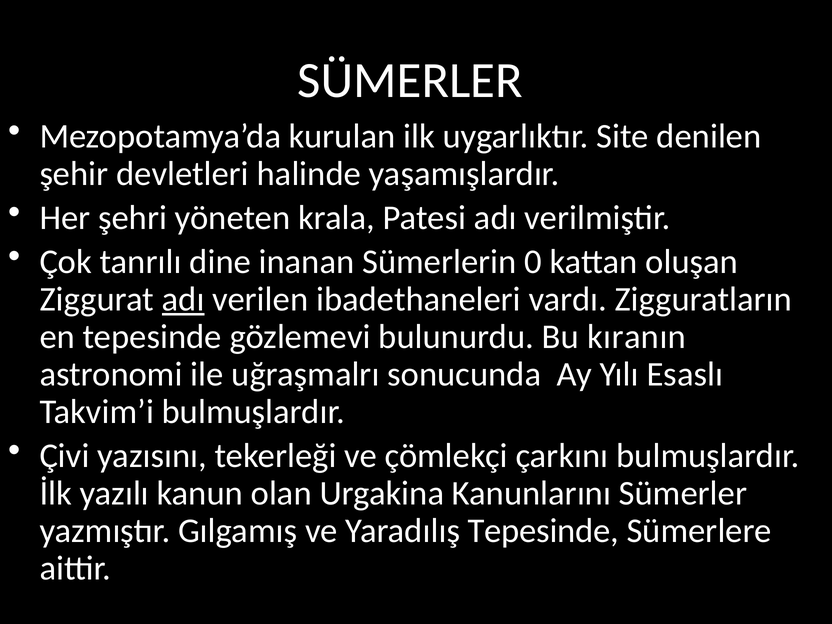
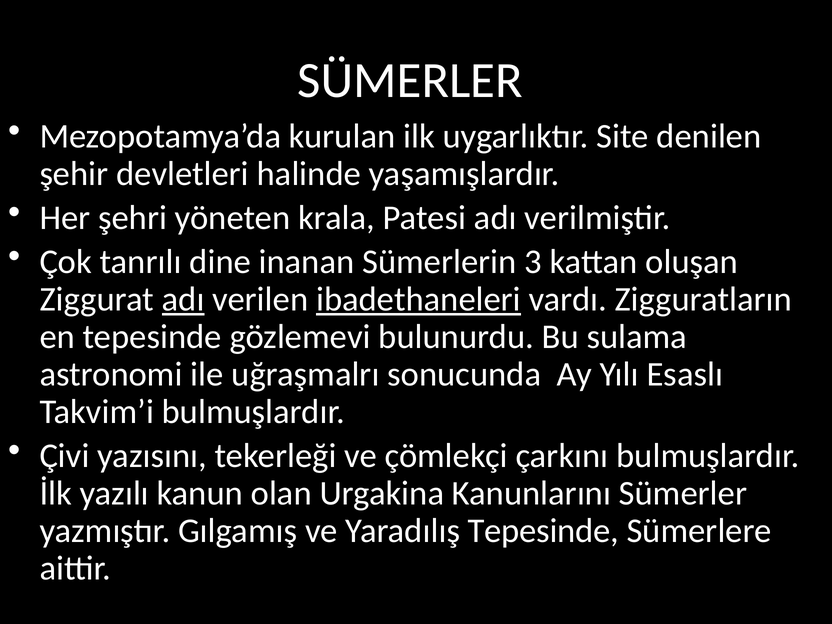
0: 0 -> 3 (533, 262)
ibadethaneleri underline: none -> present (419, 299)
kıranın: kıranın -> sulama (637, 337)
